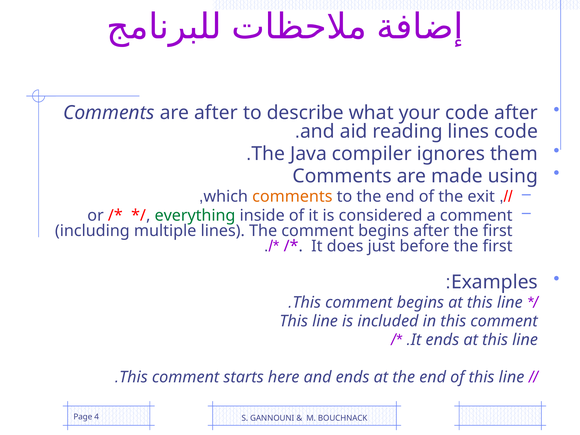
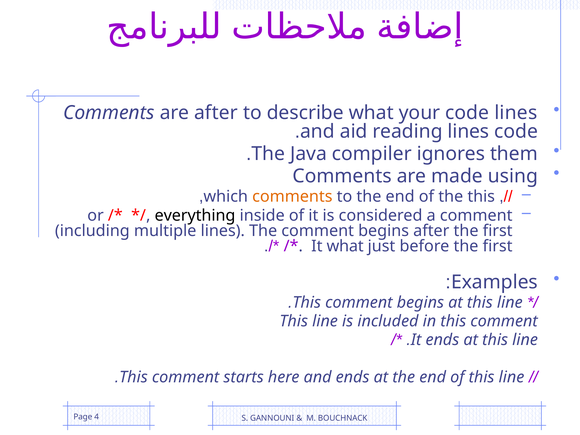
code after: after -> lines (516, 113)
the exit: exit -> this (481, 197)
everything colour: green -> black (195, 215)
It does: does -> what (345, 246)
